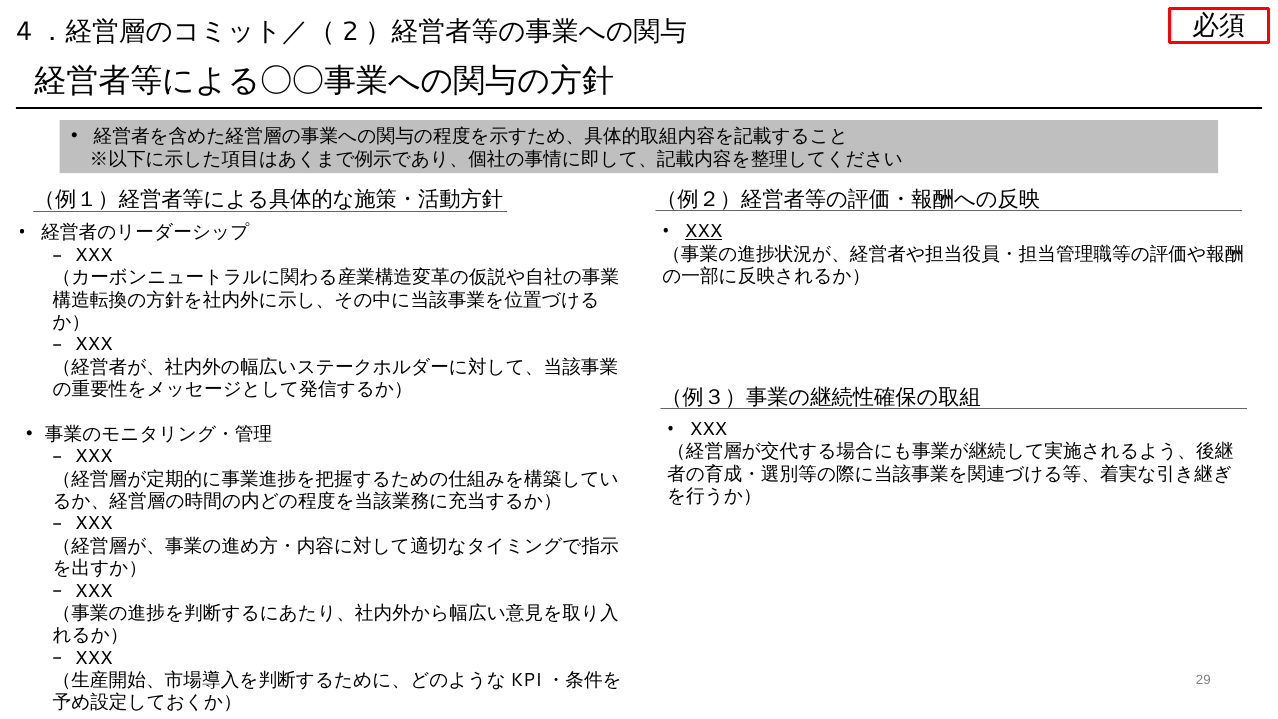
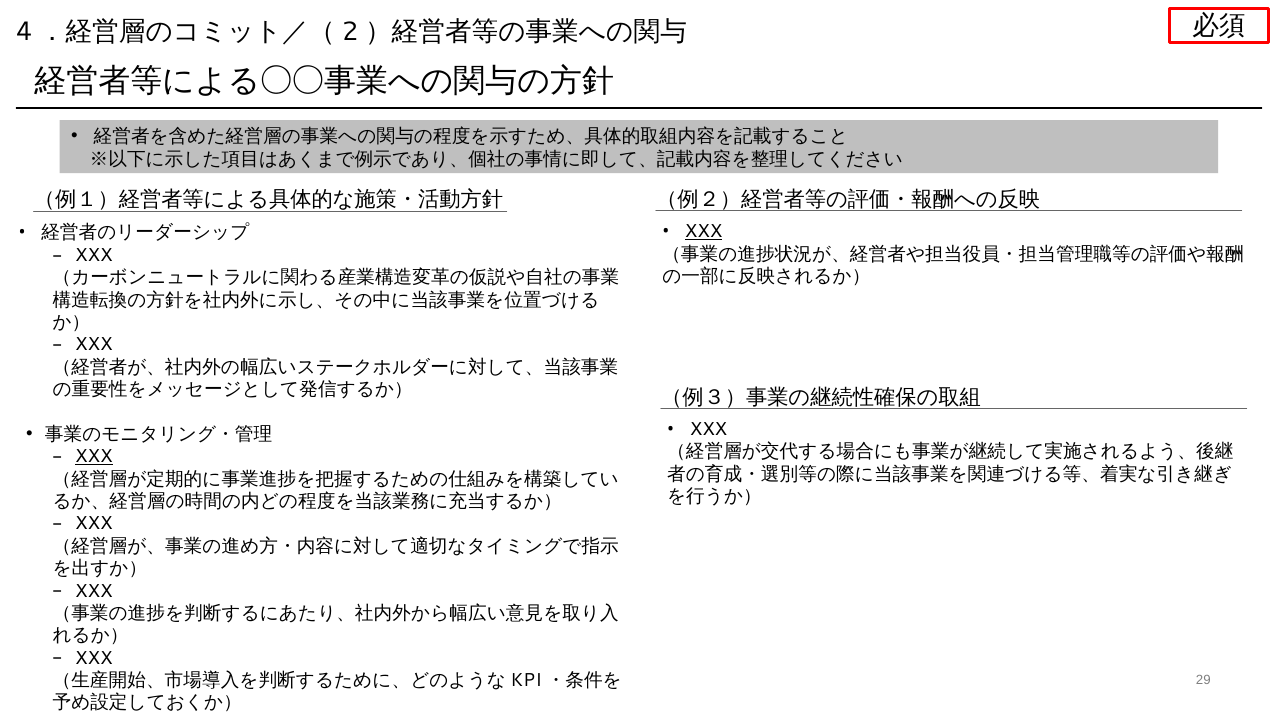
XXX underline: none -> present (94, 456)
